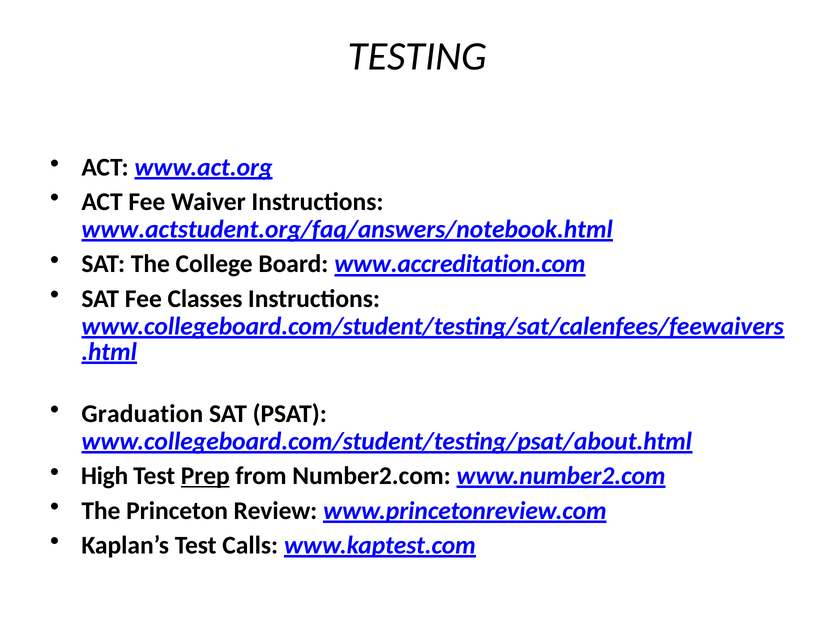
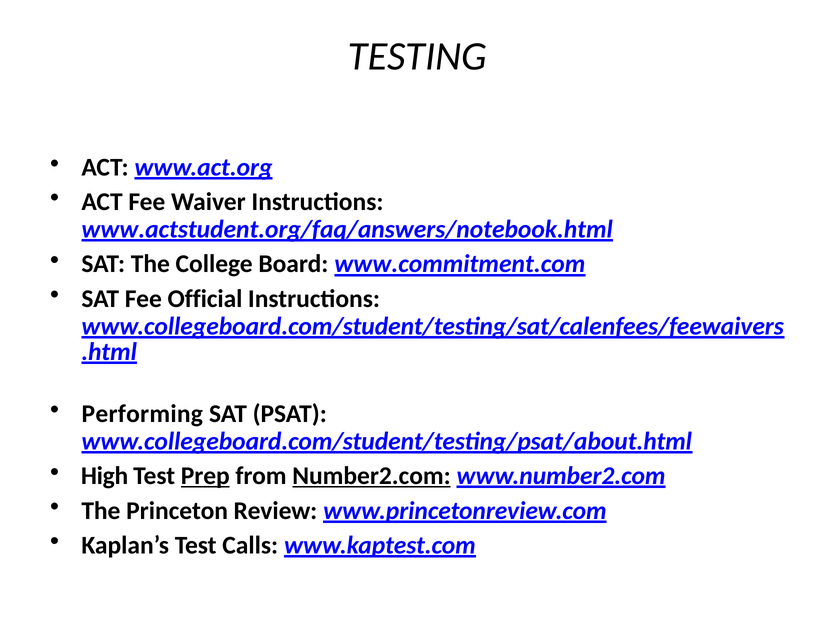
www.accreditation.com: www.accreditation.com -> www.commitment.com (460, 264)
Classes: Classes -> Official (205, 299)
Graduation: Graduation -> Performing (142, 414)
Number2.com underline: none -> present (371, 476)
